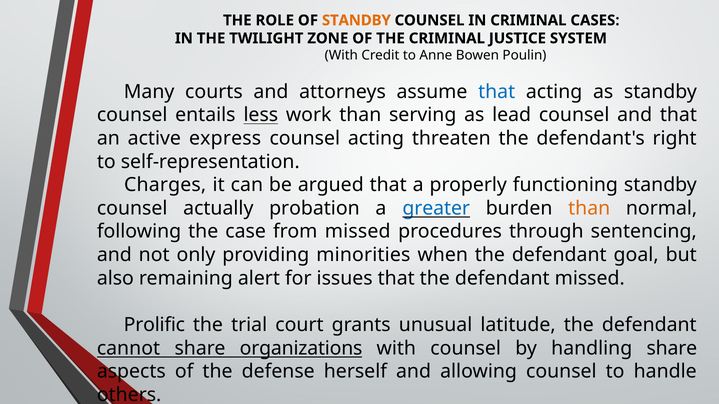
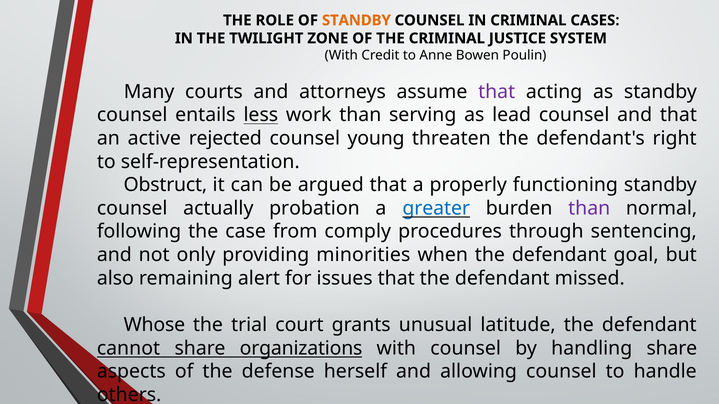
that colour: blue -> purple (497, 92)
express: express -> rejected (225, 138)
counsel acting: acting -> young (376, 138)
Charges: Charges -> Obstruct (165, 185)
than colour: orange -> purple (589, 208)
from missed: missed -> comply (358, 232)
Prolific: Prolific -> Whose (154, 325)
